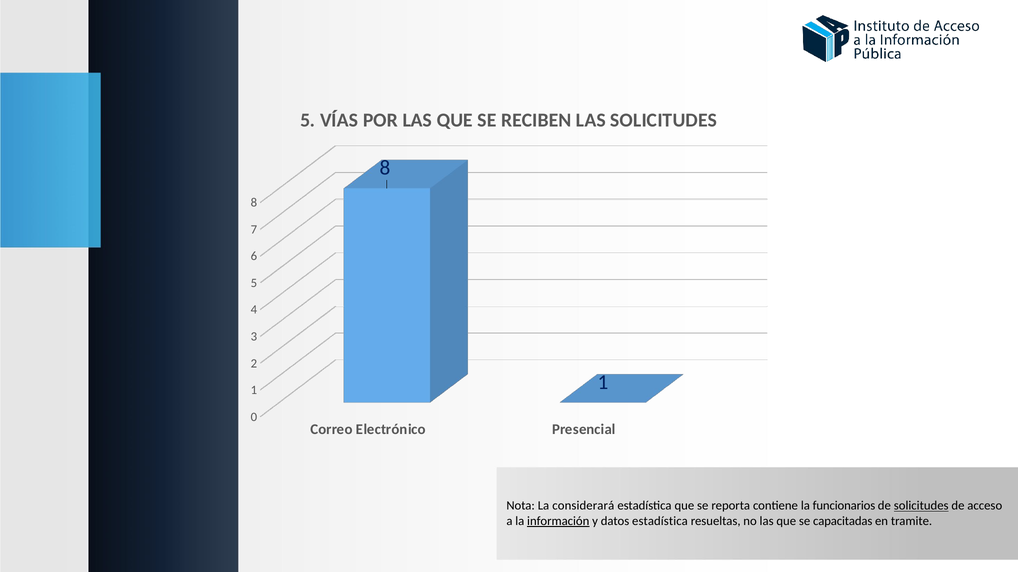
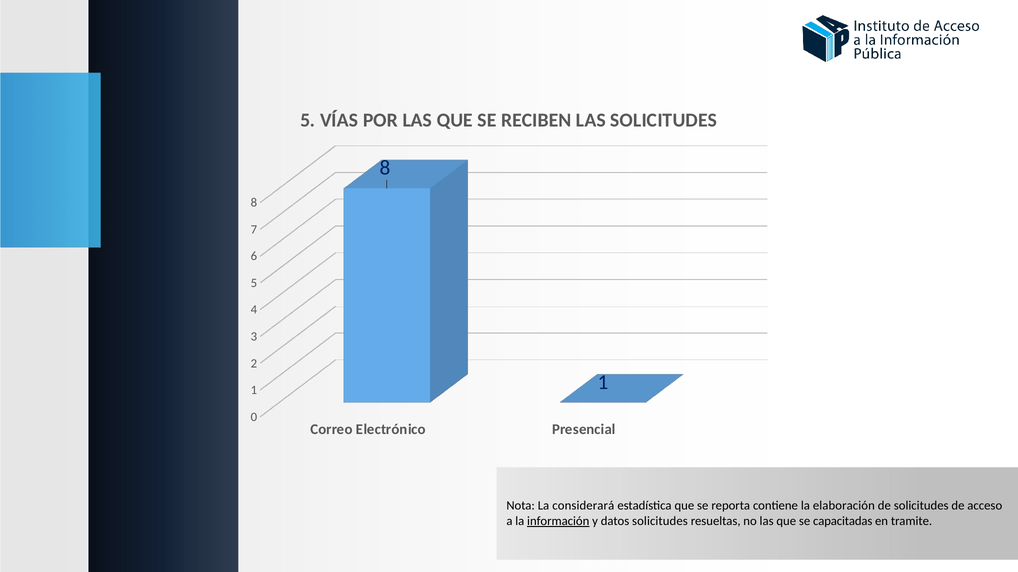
funcionarios: funcionarios -> elaboración (844, 506)
solicitudes underline: present -> none (921, 506)
datos estadística: estadística -> solicitudes (660, 522)
